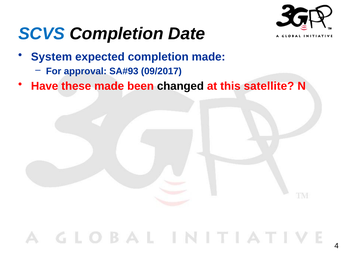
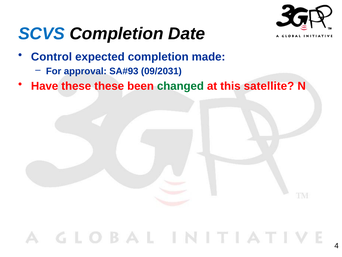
System: System -> Control (52, 57)
09/2017: 09/2017 -> 09/2031 (161, 71)
these made: made -> these (109, 86)
changed colour: black -> green (180, 86)
